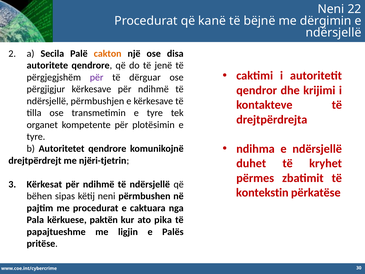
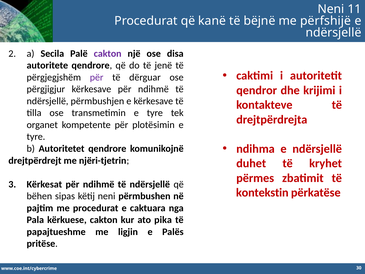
22: 22 -> 11 (354, 9)
dërgimin: dërgimin -> përfshijë (326, 21)
cakton colour: orange -> purple (108, 54)
kërkuese paktën: paktën -> cakton (104, 220)
